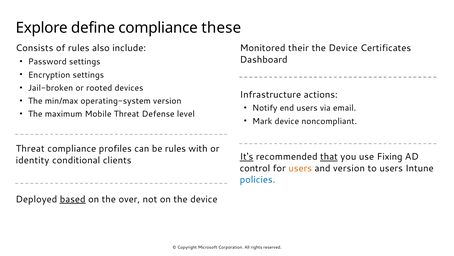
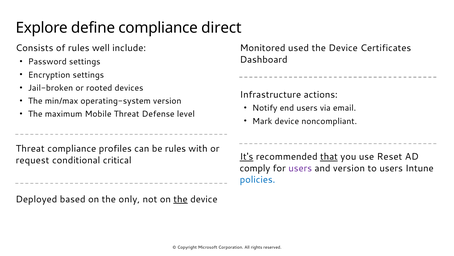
these: these -> direct (221, 28)
also: also -> well (101, 48)
their: their -> used (298, 48)
Fixing: Fixing -> Reset (389, 156)
identity: identity -> request (32, 160)
clients: clients -> critical (117, 160)
control: control -> comply (255, 168)
users colour: orange -> purple (300, 168)
based underline: present -> none (73, 199)
over: over -> only (129, 199)
the underline: none -> present (181, 199)
